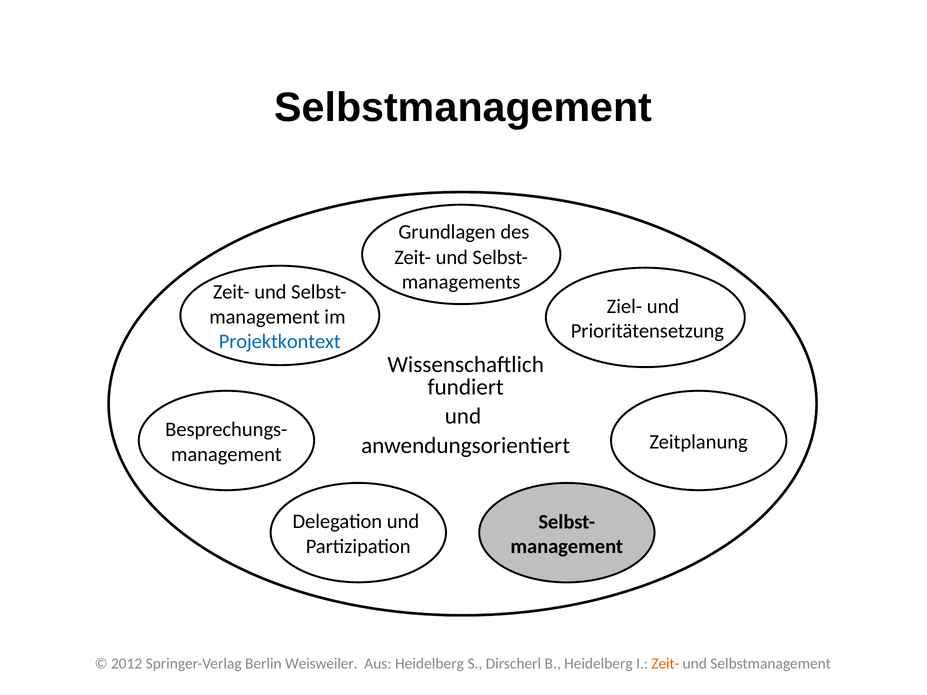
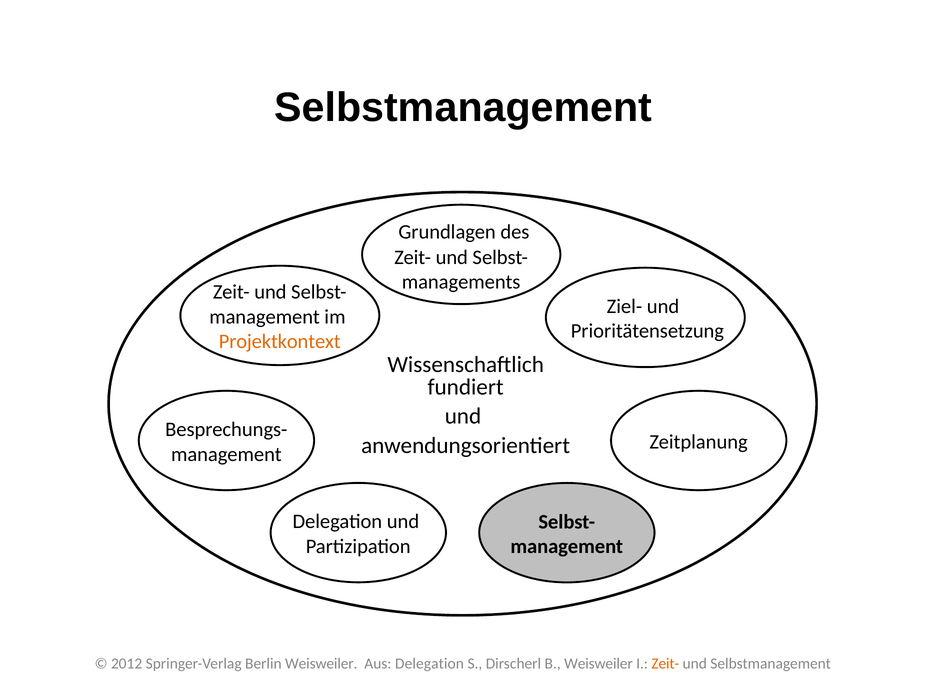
Projektkontext colour: blue -> orange (280, 342)
Aus Heidelberg: Heidelberg -> Delegation (429, 664)
B Heidelberg: Heidelberg -> Weisweiler (598, 664)
